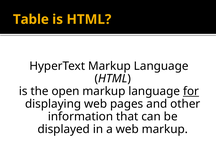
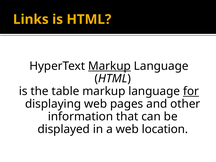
Table: Table -> Links (31, 19)
Markup underline: none -> present (109, 66)
open: open -> table (65, 91)
web markup: markup -> location (165, 129)
